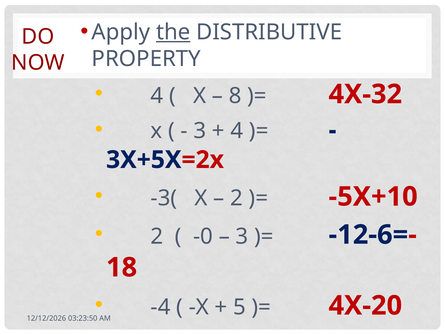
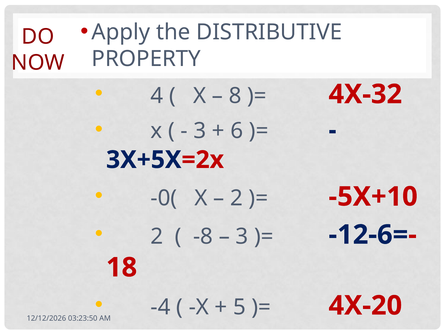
the underline: present -> none (173, 32)
4: 4 -> 6 (237, 131)
-3(: -3( -> -0( (164, 198)
-0: -0 -> -8 (203, 236)
